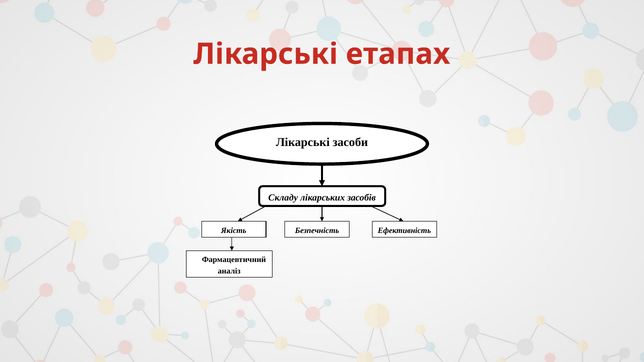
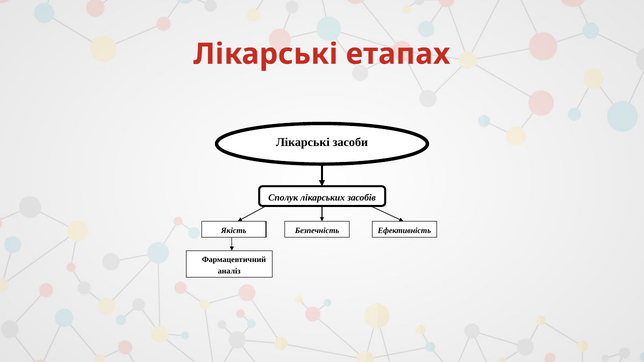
Складу: Складу -> Сполук (283, 198)
